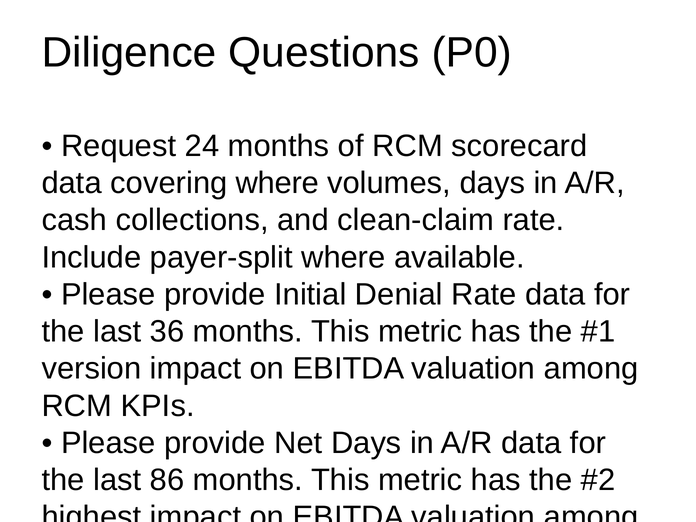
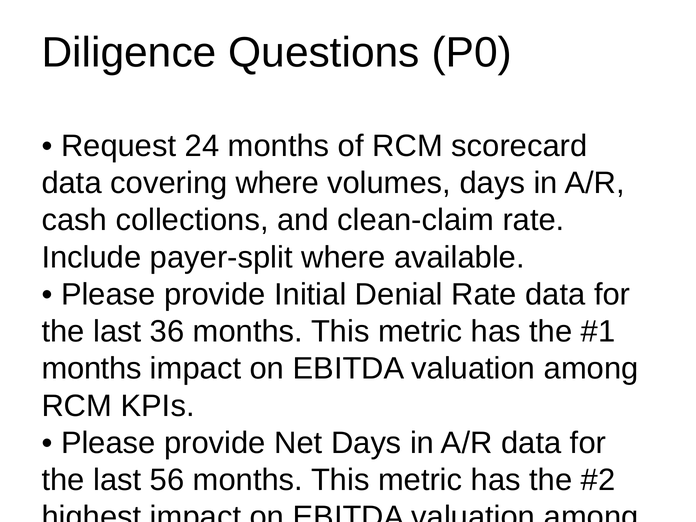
version: version -> months (92, 369)
86: 86 -> 56 (167, 480)
